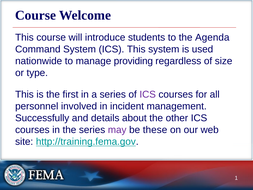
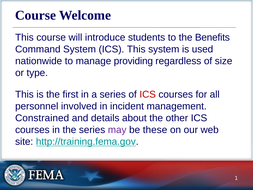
Agenda: Agenda -> Benefits (212, 37)
ICS colour: purple -> red (148, 94)
Successfully: Successfully -> Constrained (42, 118)
